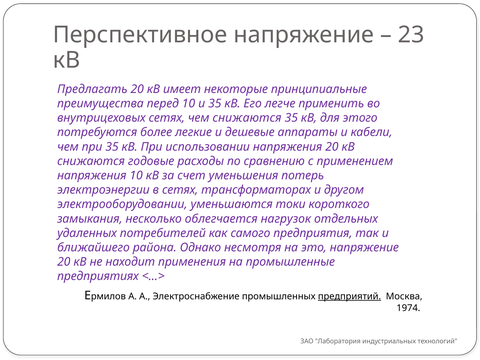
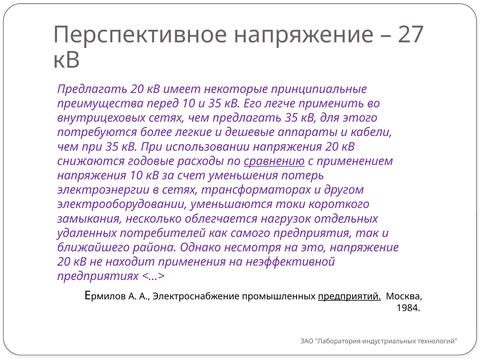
23: 23 -> 27 (411, 35)
чем снижаются: снижаются -> предлагать (247, 118)
сравнению underline: none -> present (274, 161)
промышленные: промышленные -> неэффективной (290, 262)
1974: 1974 -> 1984 (408, 308)
